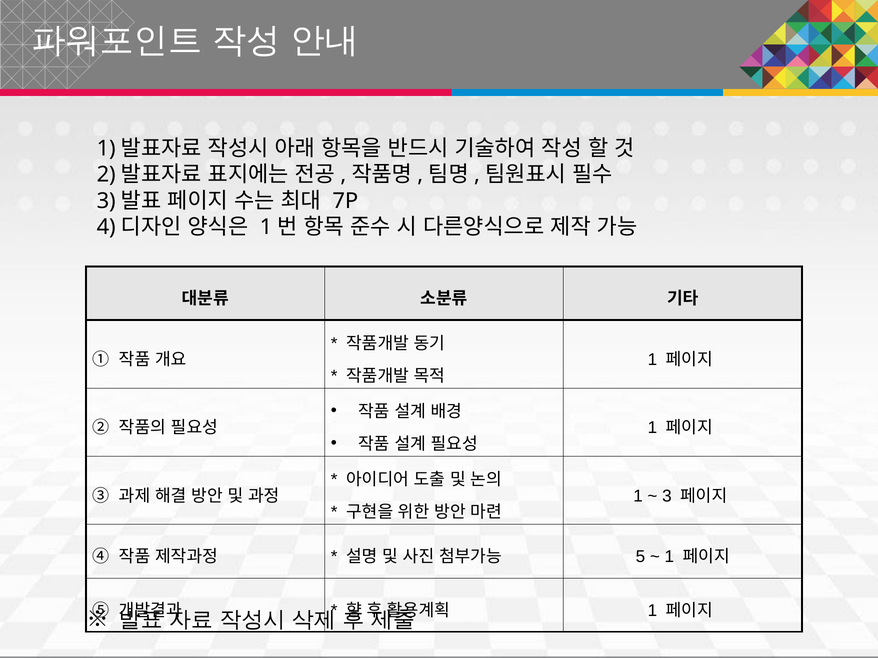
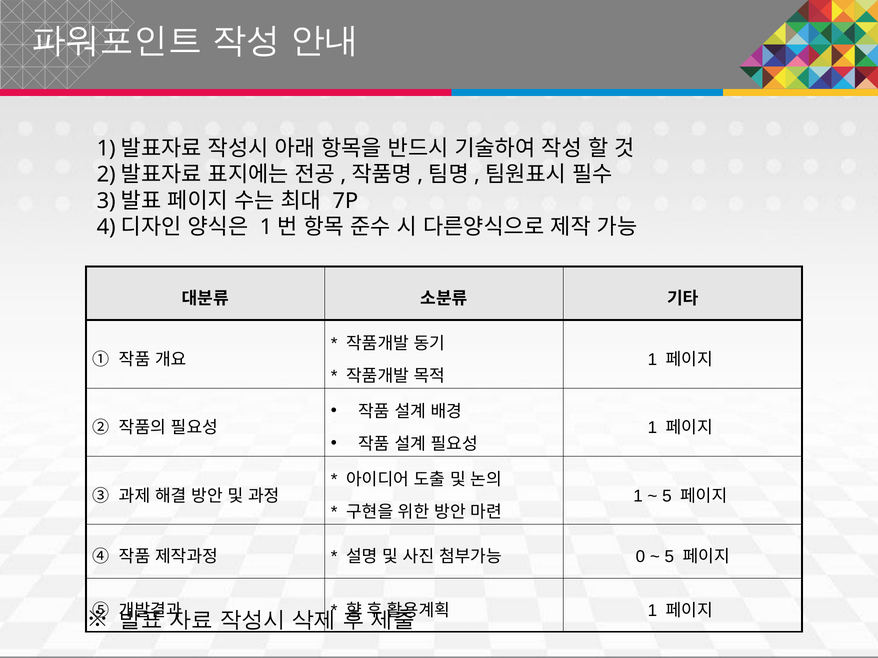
3: 3 -> 5 (667, 496)
5: 5 -> 0 (640, 557)
1: 1 -> 5 (669, 557)
